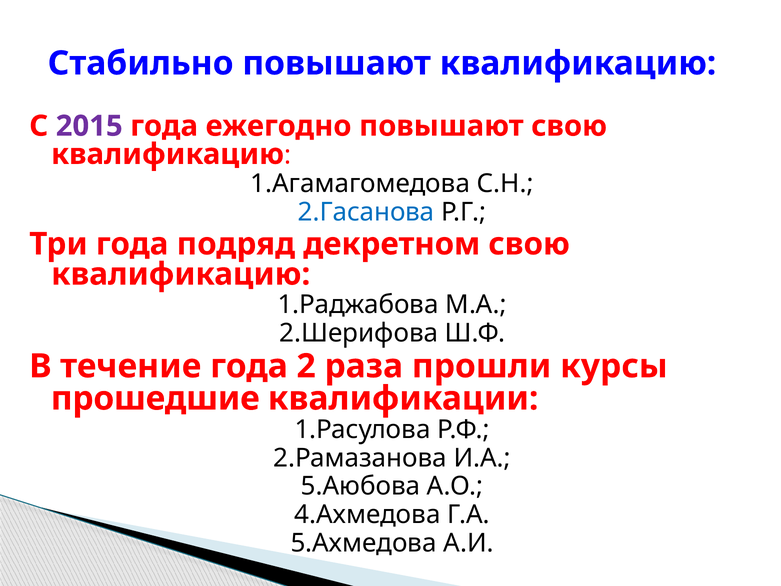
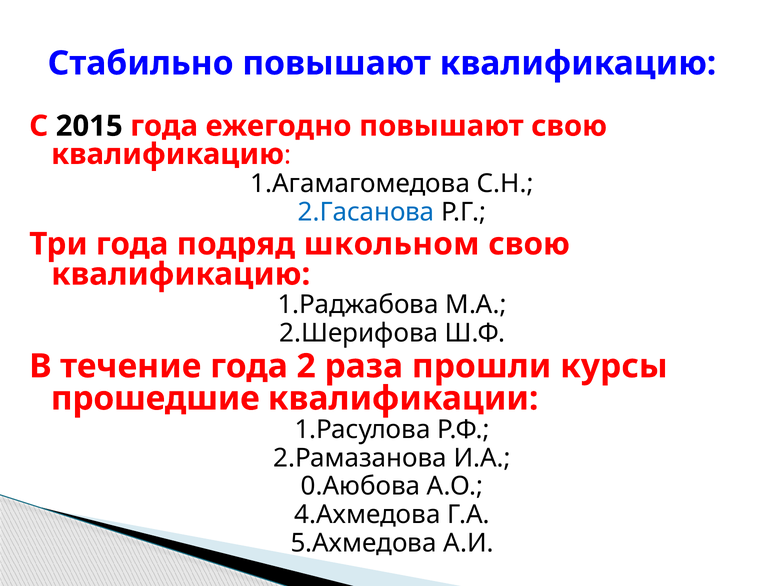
2015 colour: purple -> black (89, 126)
декретном: декретном -> школьном (392, 244)
5.Аюбова: 5.Аюбова -> 0.Аюбова (361, 486)
